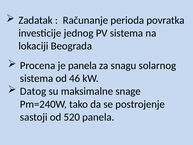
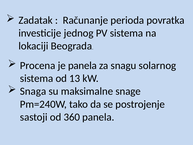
46: 46 -> 13 (75, 78)
Datog: Datog -> Snaga (33, 91)
520: 520 -> 360 (72, 117)
